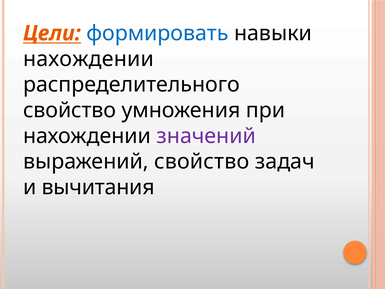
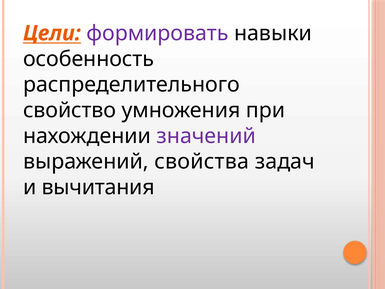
формировать colour: blue -> purple (157, 33)
нахождении: нахождении -> особенность (89, 59)
выражений свойство: свойство -> свойства (202, 161)
